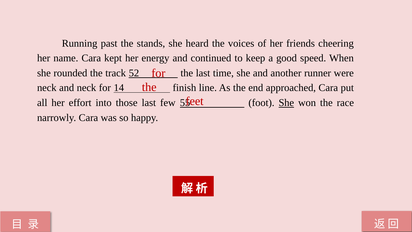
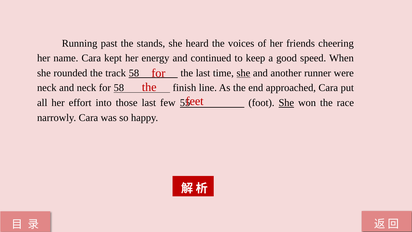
track 52: 52 -> 58 (134, 73)
she underline: none -> present (243, 73)
for 14: 14 -> 58 (119, 88)
